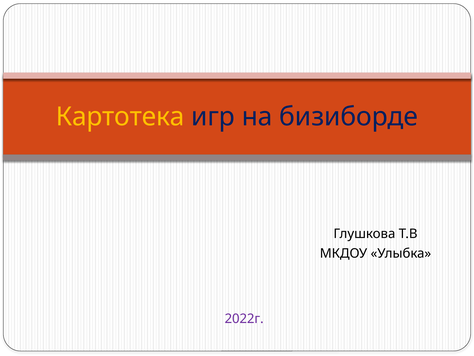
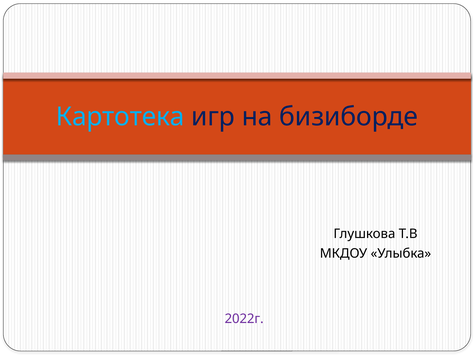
Картотека colour: yellow -> light blue (120, 117)
